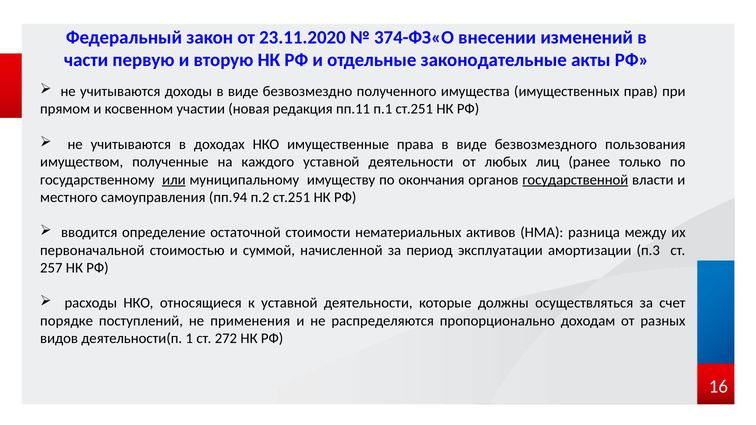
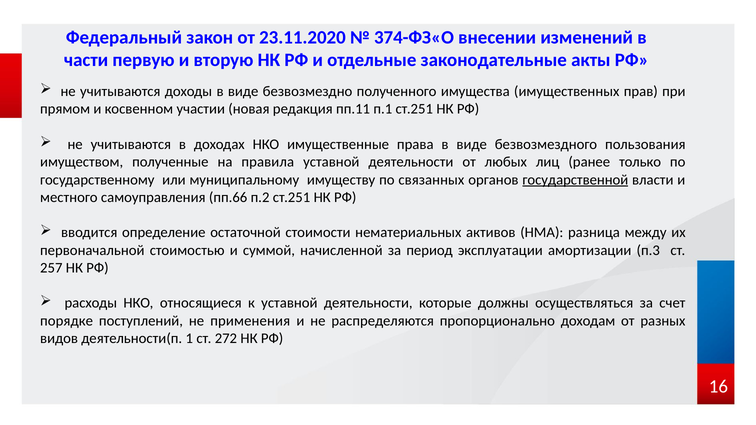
каждого: каждого -> правила (268, 162)
или underline: present -> none (174, 180)
окончания: окончания -> связанных (431, 180)
пп.94: пп.94 -> пп.66 (228, 197)
